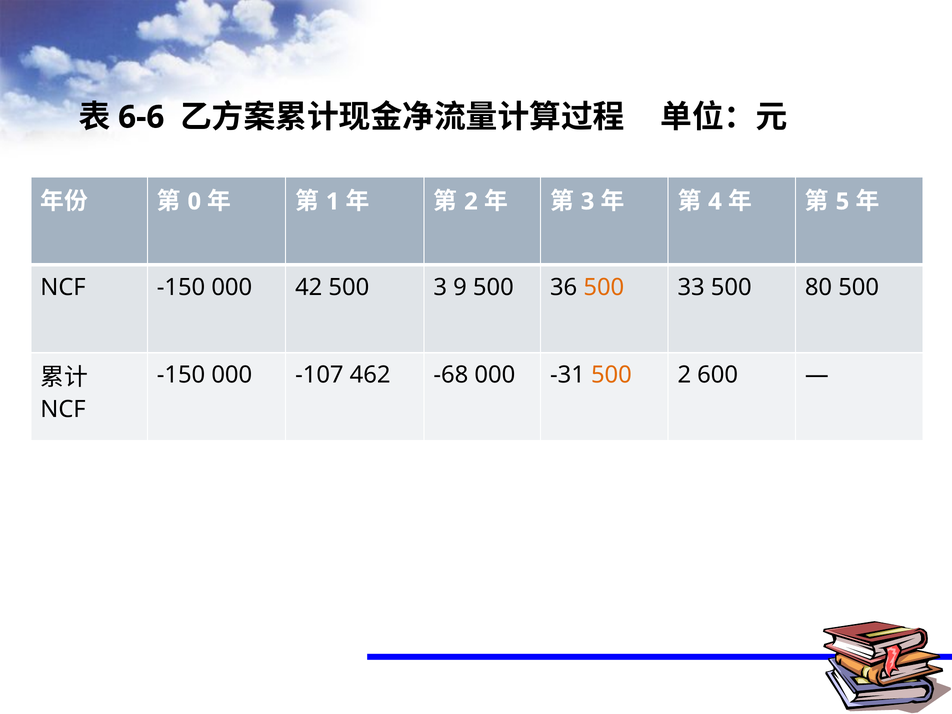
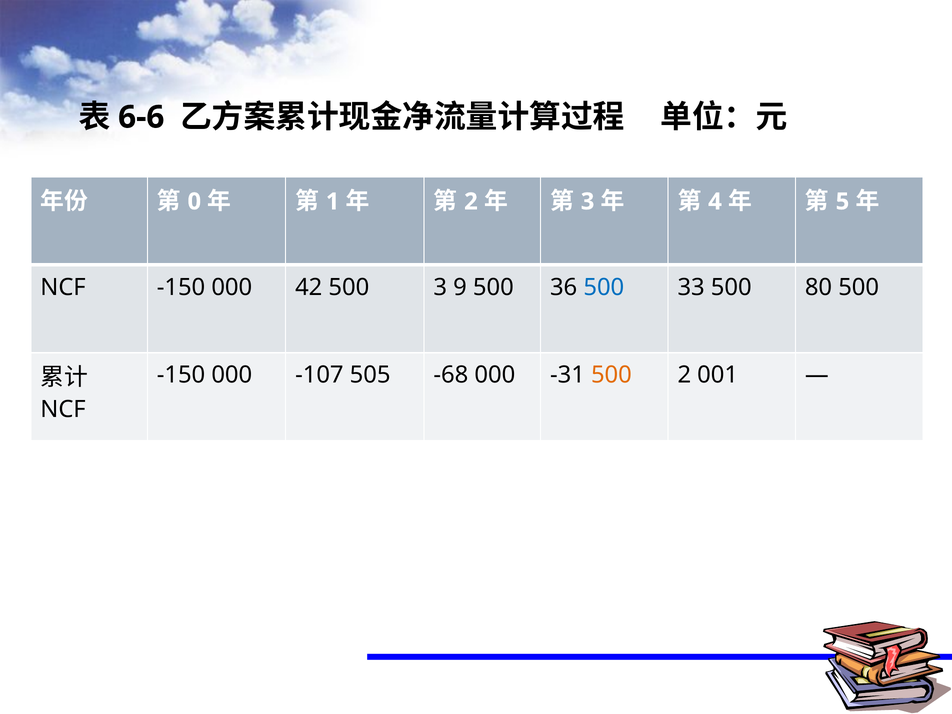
500 colour: orange -> blue (604, 287)
462: 462 -> 505 (370, 375)
600: 600 -> 001 (718, 375)
